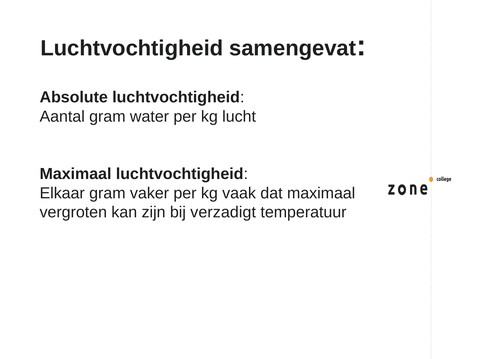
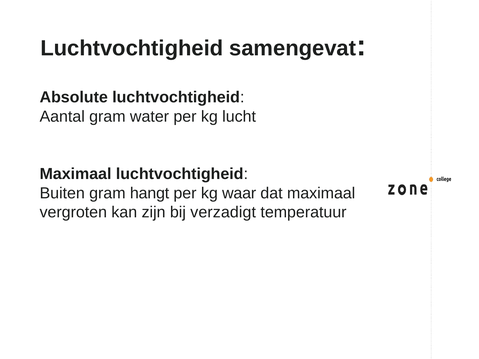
Elkaar: Elkaar -> Buiten (62, 193)
vaker: vaker -> hangt (150, 193)
vaak: vaak -> waar (239, 193)
